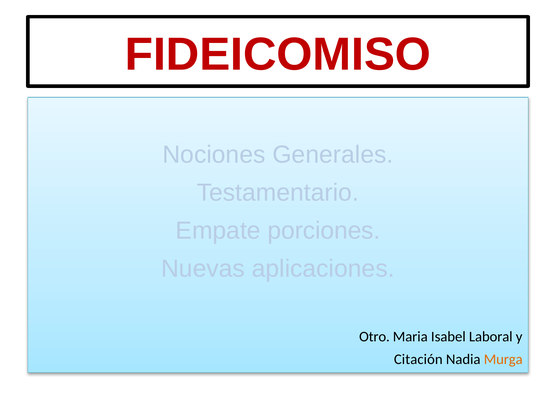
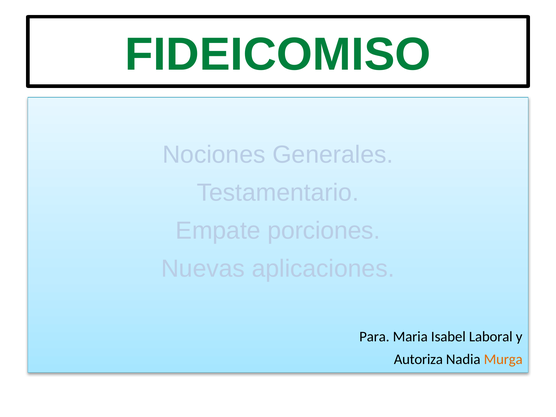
FIDEICOMISO colour: red -> green (278, 55)
Otro: Otro -> Para (374, 337)
Citación: Citación -> Autoriza (418, 359)
